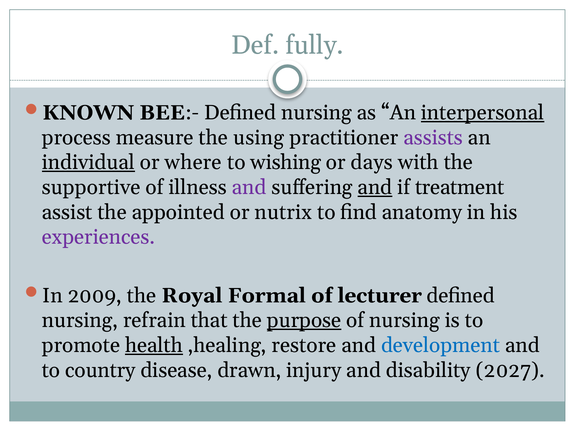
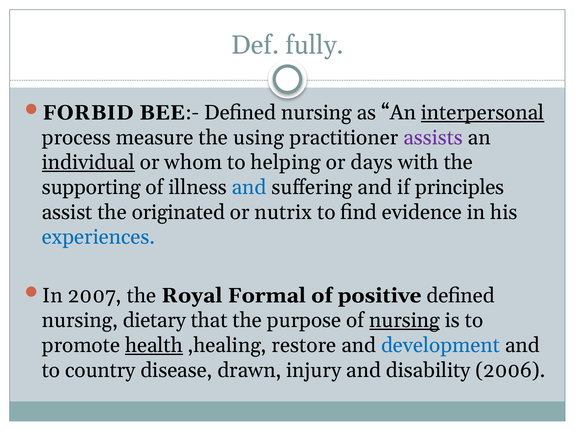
KNOWN: KNOWN -> FORBID (88, 113)
where: where -> whom (193, 163)
wishing: wishing -> helping (286, 163)
supportive: supportive -> supporting (91, 187)
and colour: purple -> blue (249, 187)
and underline: present -> none (375, 187)
treatment: treatment -> principles (460, 187)
appointed: appointed -> originated (178, 212)
anatomy: anatomy -> evidence (422, 212)
experiences colour: purple -> blue (99, 237)
2009: 2009 -> 2007 (95, 296)
lecturer: lecturer -> positive (380, 296)
refrain: refrain -> dietary (154, 321)
purpose underline: present -> none (304, 321)
nursing underline: none -> present (405, 321)
2027: 2027 -> 2006 (510, 370)
